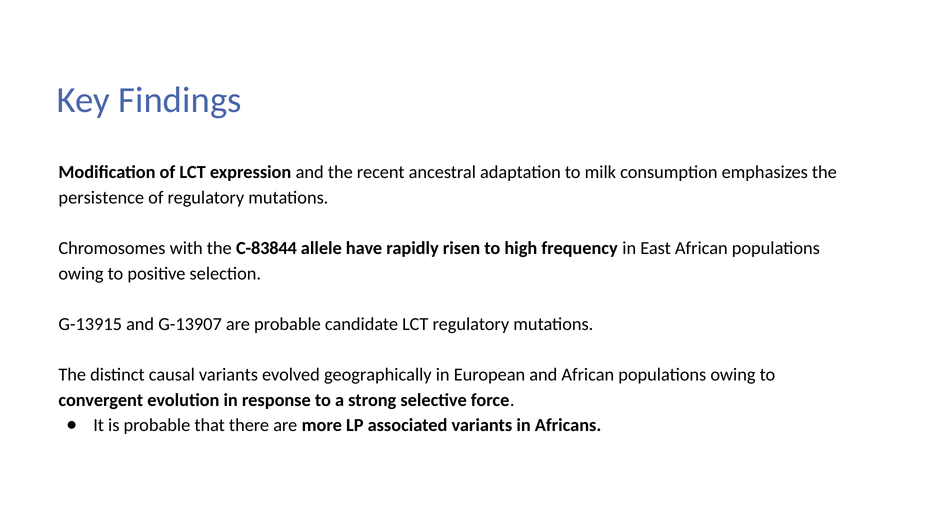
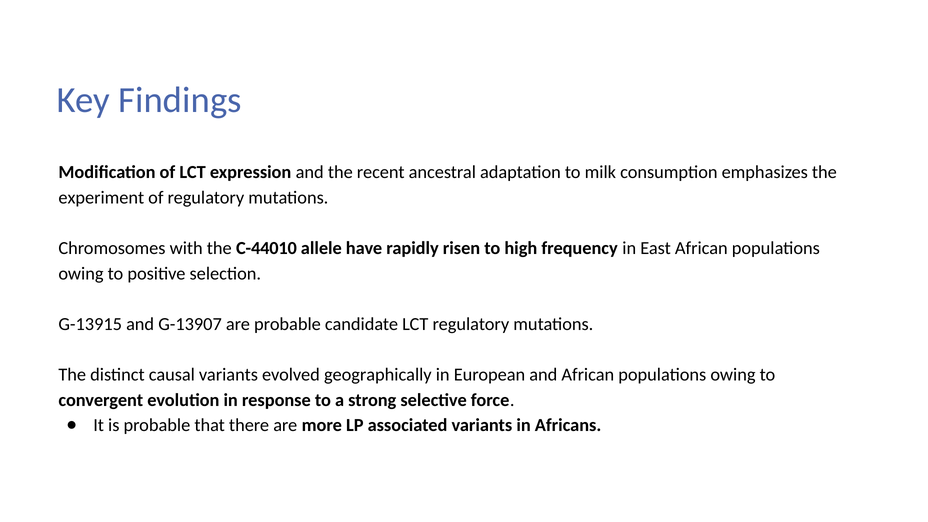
persistence: persistence -> experiment (101, 198)
C-83844: C-83844 -> C-44010 (266, 248)
